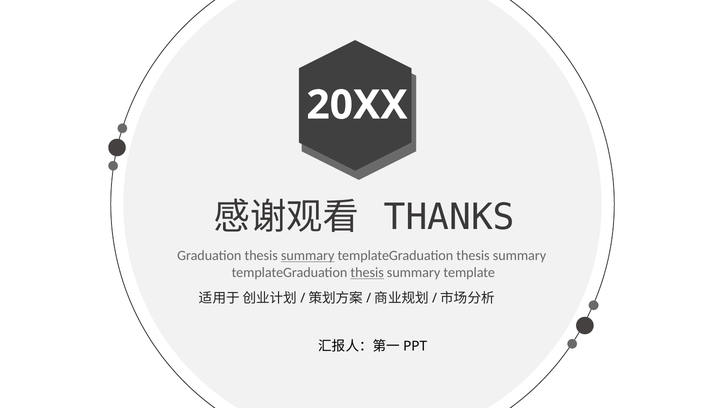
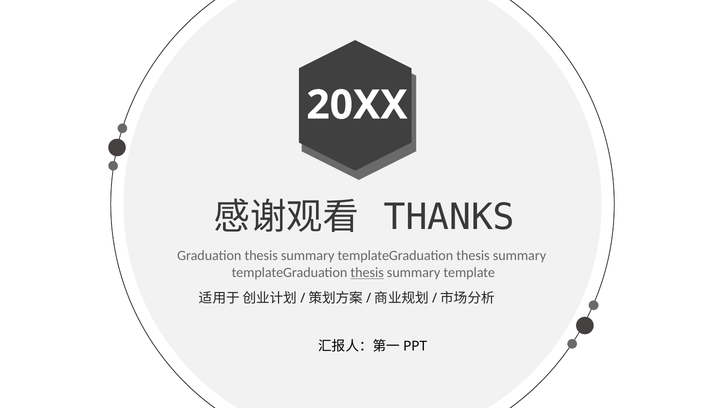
summary underline: present -> none (308, 256)
